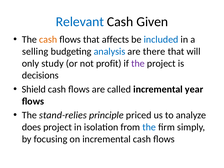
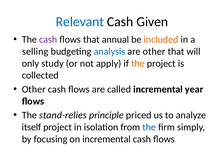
cash colour: orange -> purple (48, 40)
affects: affects -> annual (116, 40)
included colour: blue -> orange (161, 40)
are there: there -> other (154, 51)
profit: profit -> apply (109, 63)
the colour: purple -> orange (138, 63)
decisions: decisions -> collected (40, 75)
Shield: Shield -> Other (34, 89)
does: does -> itself (31, 127)
